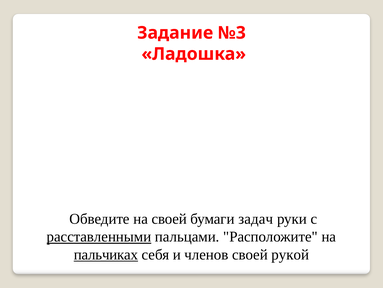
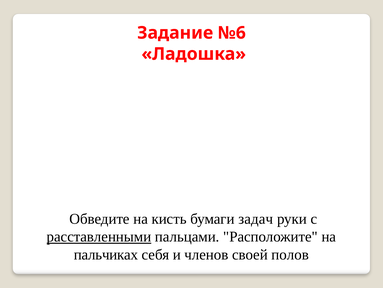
№3: №3 -> №6 (232, 33)
на своей: своей -> кисть (169, 218)
пальчиках underline: present -> none (106, 254)
рукой: рукой -> полов (290, 254)
